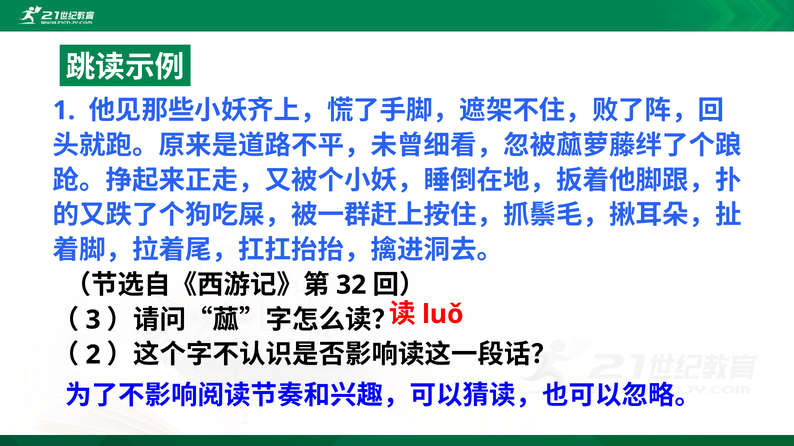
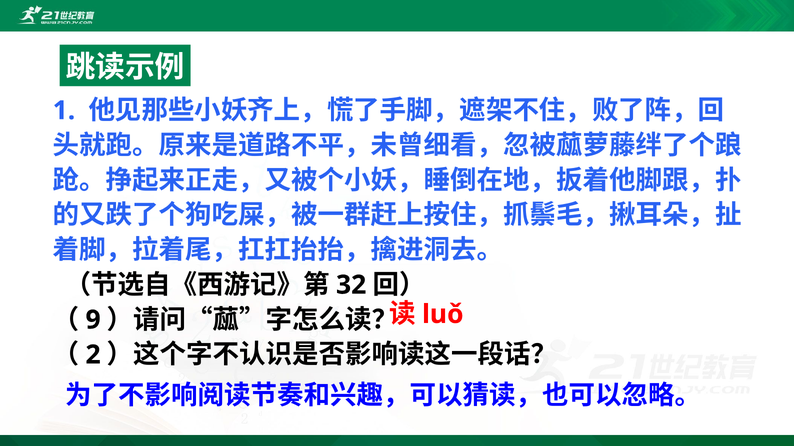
3: 3 -> 9 (93, 320)
